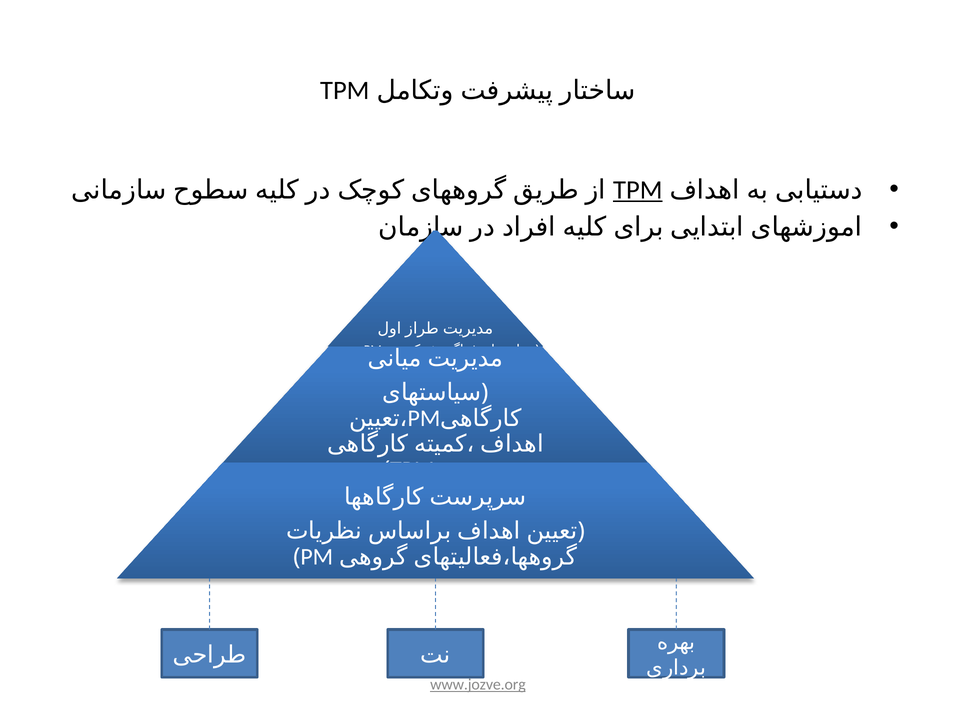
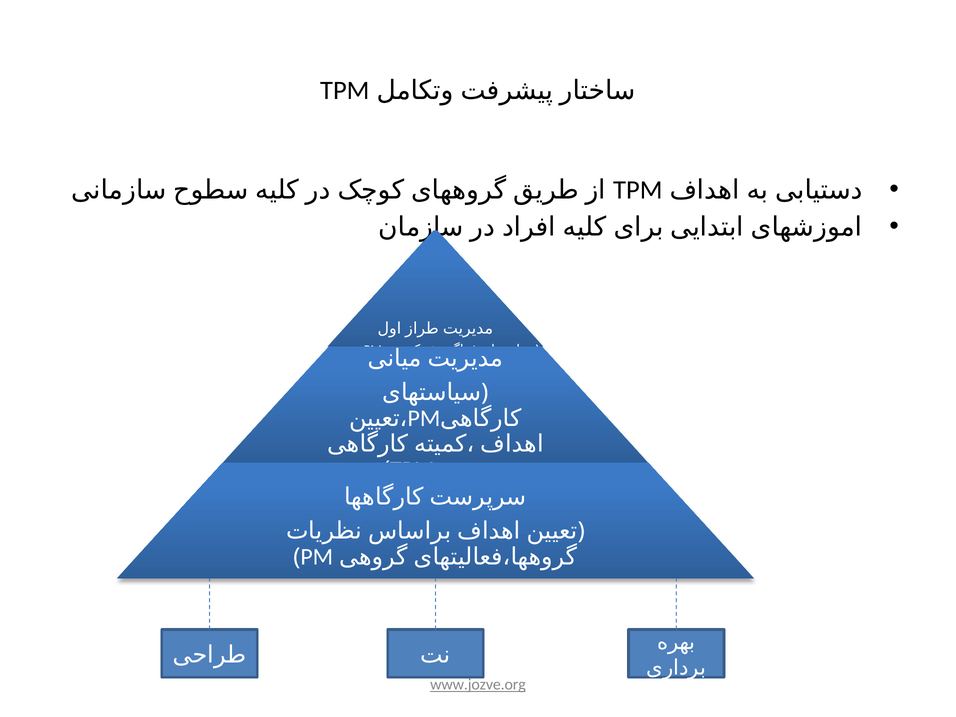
TPM underline: present -> none (638, 190)
